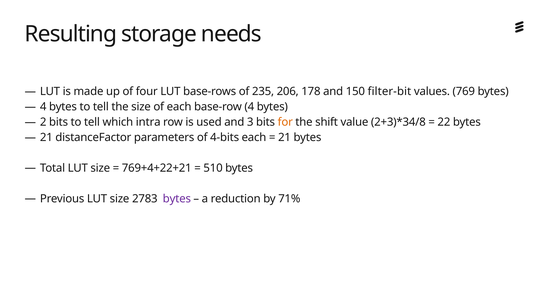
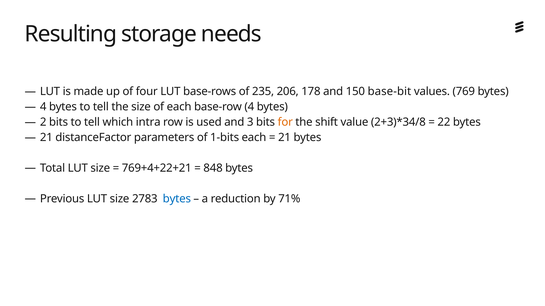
filter-bit: filter-bit -> base-bit (389, 92)
4-bits: 4-bits -> 1-bits (225, 138)
510: 510 -> 848 (213, 168)
bytes colour: purple -> blue (177, 199)
